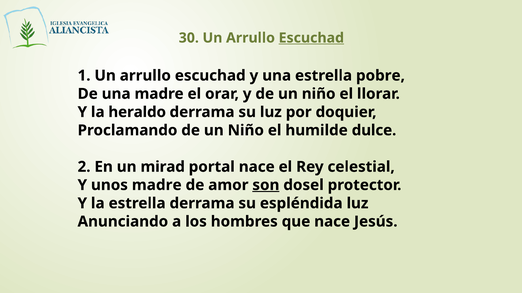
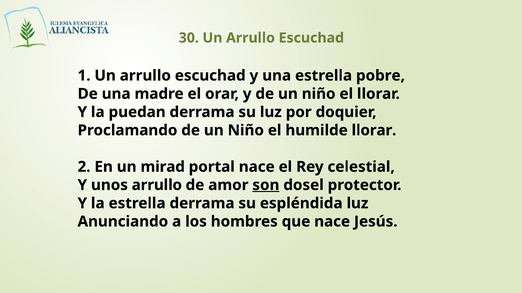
Escuchad underline: present -> none (311, 38)
heraldo: heraldo -> puedan (137, 112)
humilde dulce: dulce -> llorar (374, 131)
unos madre: madre -> arrullo (157, 185)
